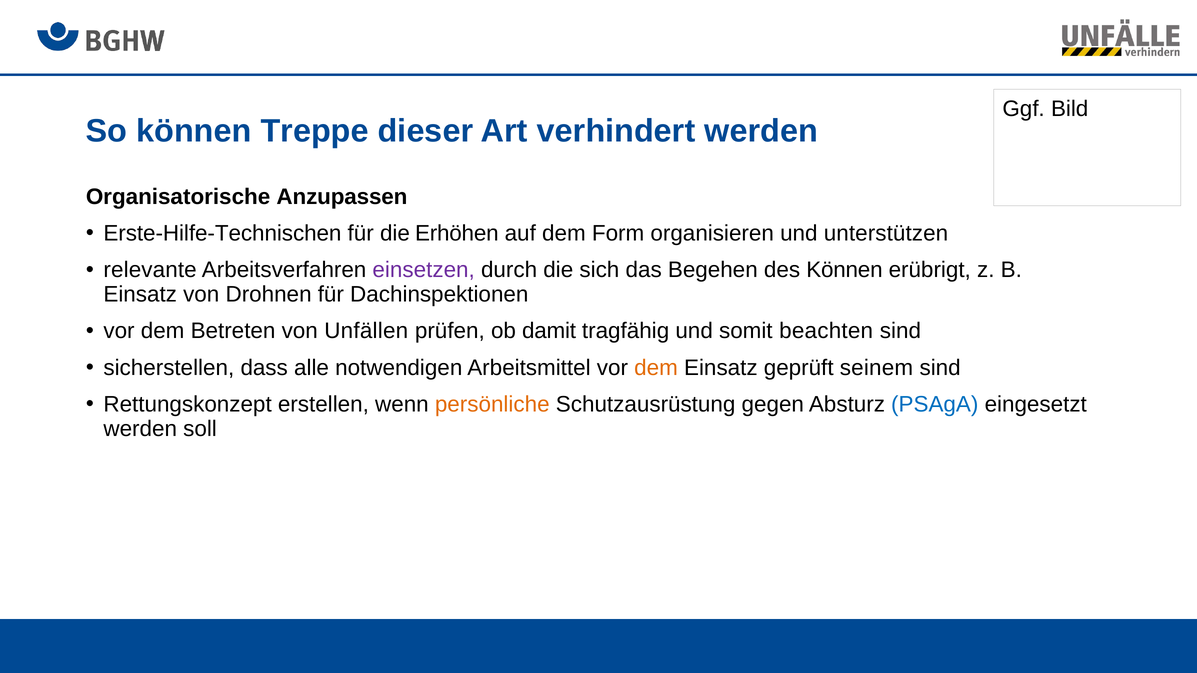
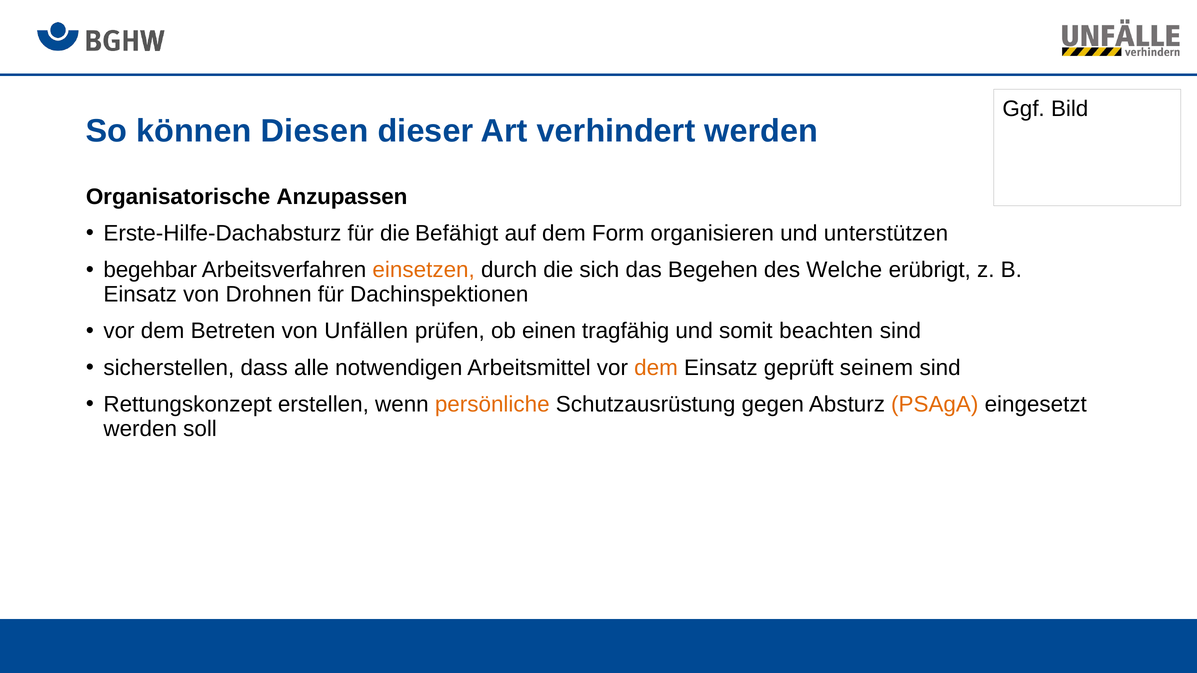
Treppe: Treppe -> Diesen (314, 131)
Erste-Hilfe-Technischen: Erste-Hilfe-Technischen -> Erste-Hilfe-Dachabsturz (222, 233)
Erhöhen: Erhöhen -> Befähigt (457, 233)
relevante: relevante -> begehbar (150, 270)
einsetzen colour: purple -> orange (424, 270)
des Können: Können -> Welche (844, 270)
damit: damit -> einen (549, 331)
PSAgA colour: blue -> orange (935, 405)
